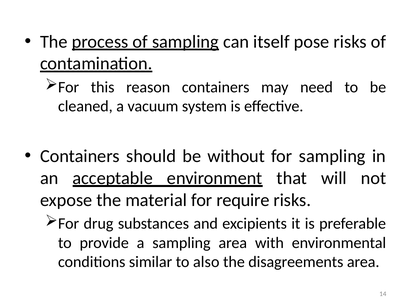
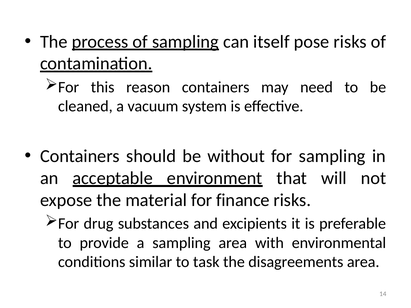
require: require -> finance (243, 200)
also: also -> task (206, 262)
